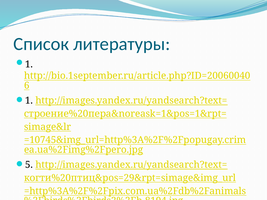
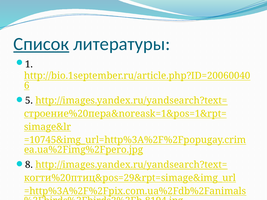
Список underline: none -> present (41, 44)
1: 1 -> 5 (29, 101)
5: 5 -> 8 (29, 165)
